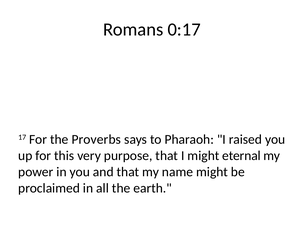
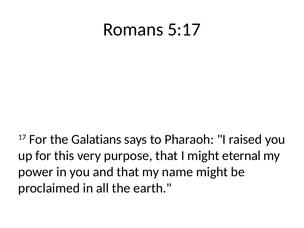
0:17: 0:17 -> 5:17 (184, 29)
Proverbs: Proverbs -> Galatians (96, 140)
